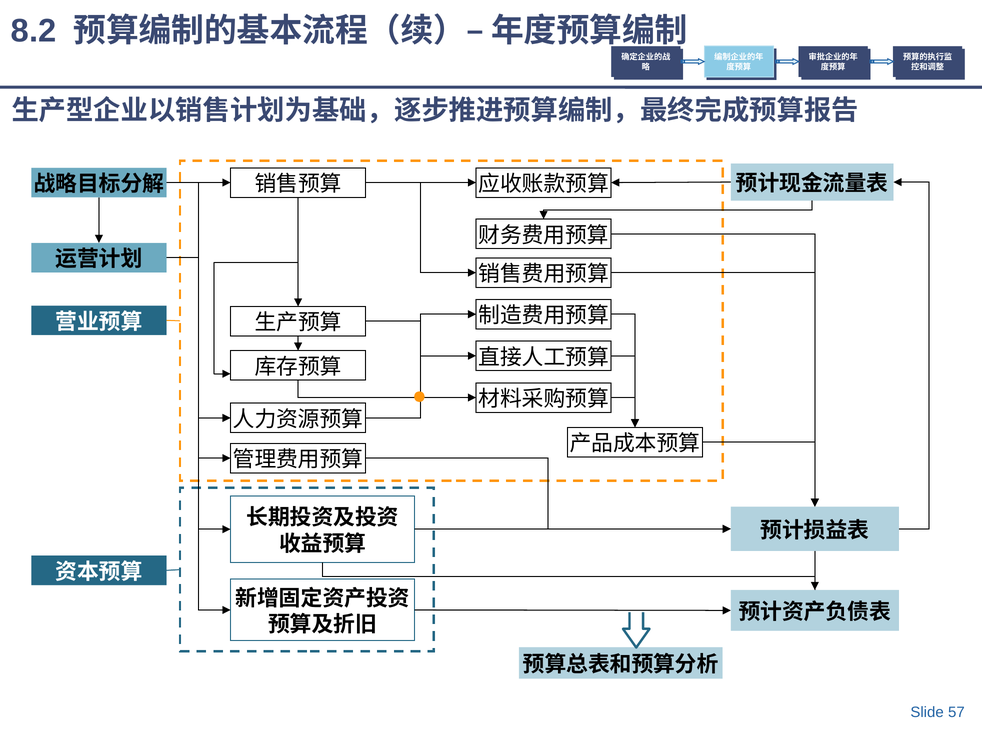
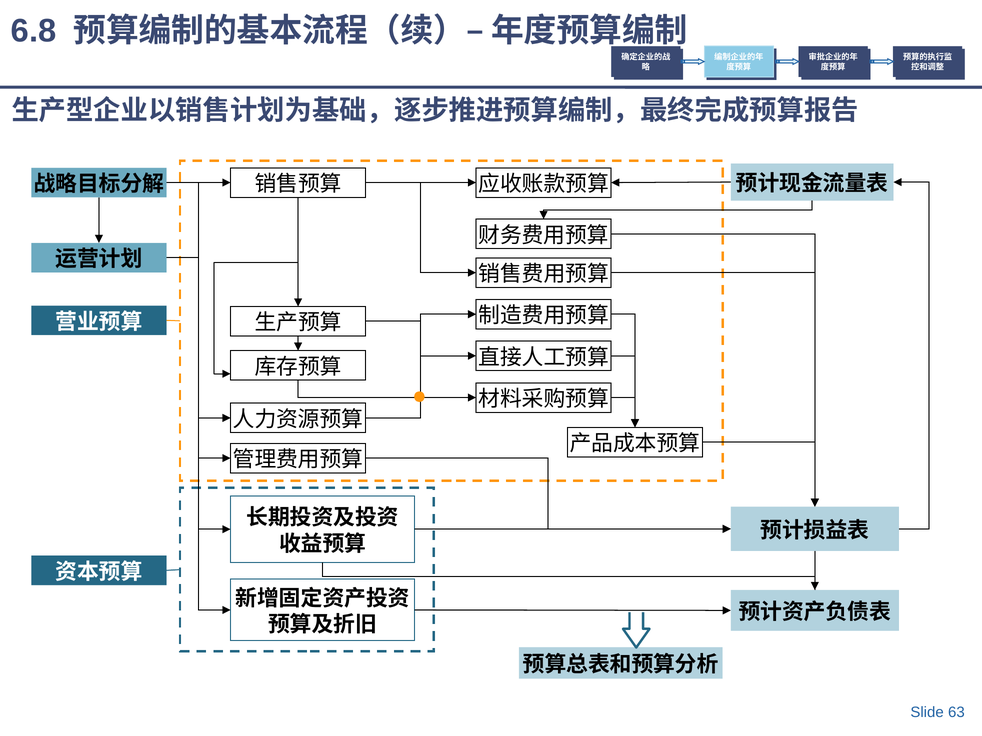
8.2: 8.2 -> 6.8 (34, 31)
57: 57 -> 63 (956, 713)
